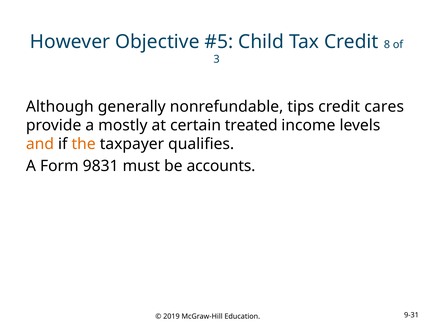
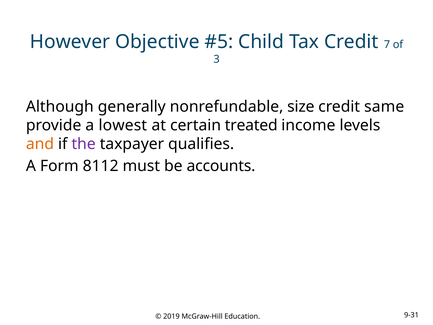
8: 8 -> 7 (387, 45)
tips: tips -> size (301, 106)
cares: cares -> same (384, 106)
mostly: mostly -> lowest (123, 125)
the colour: orange -> purple (84, 144)
9831: 9831 -> 8112 (101, 166)
